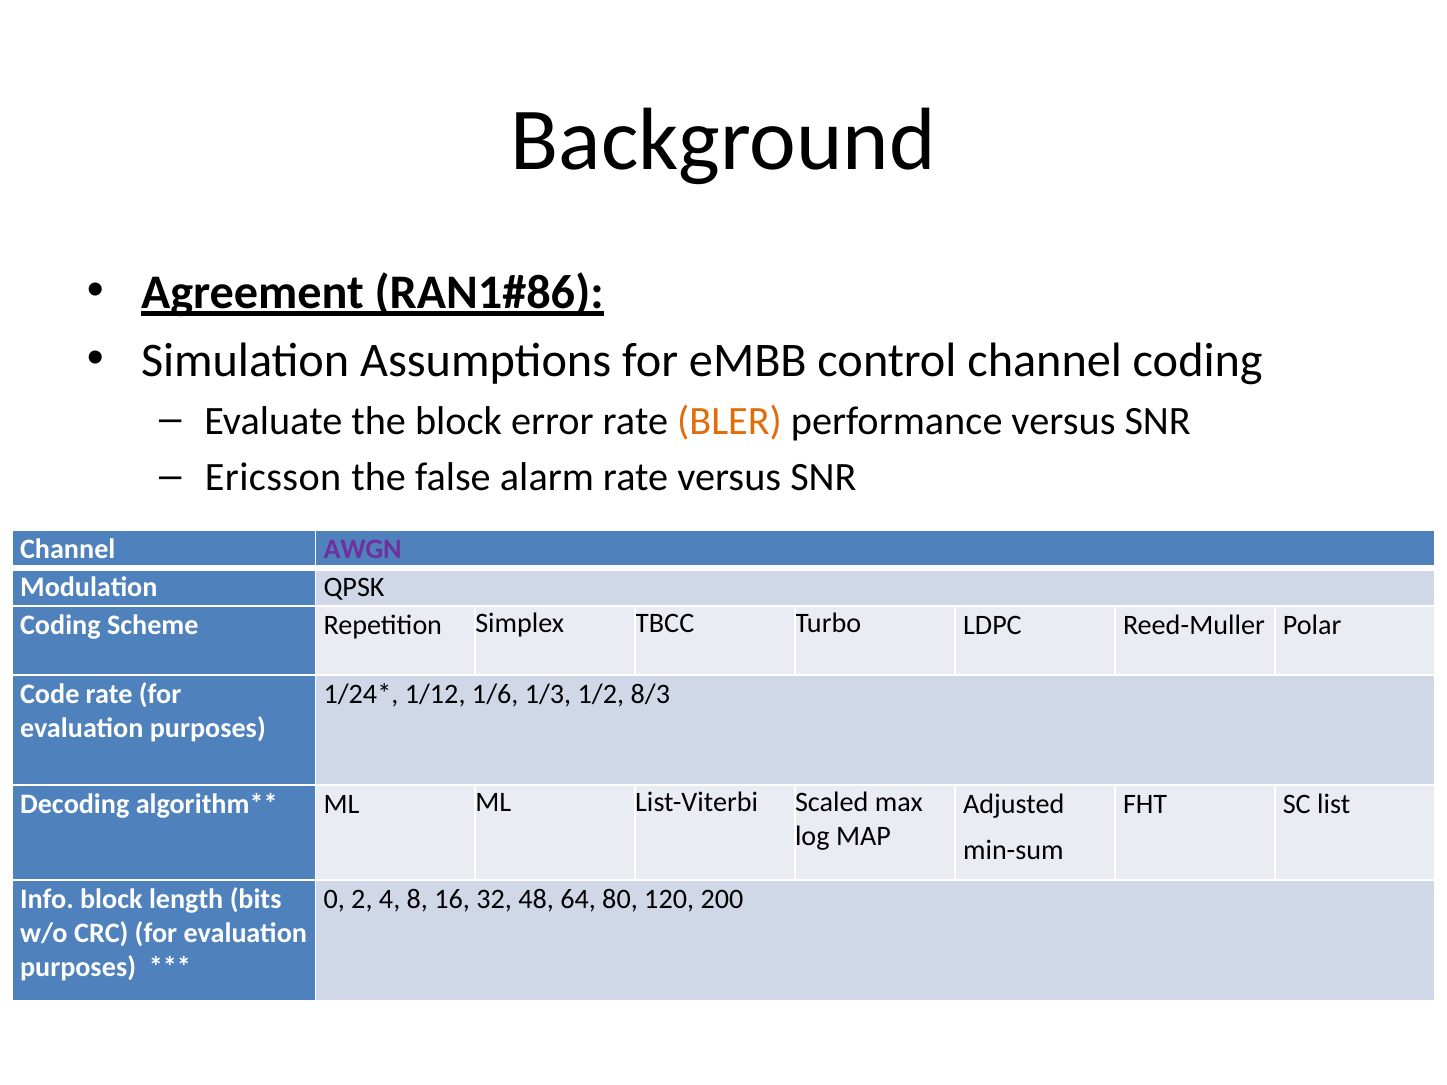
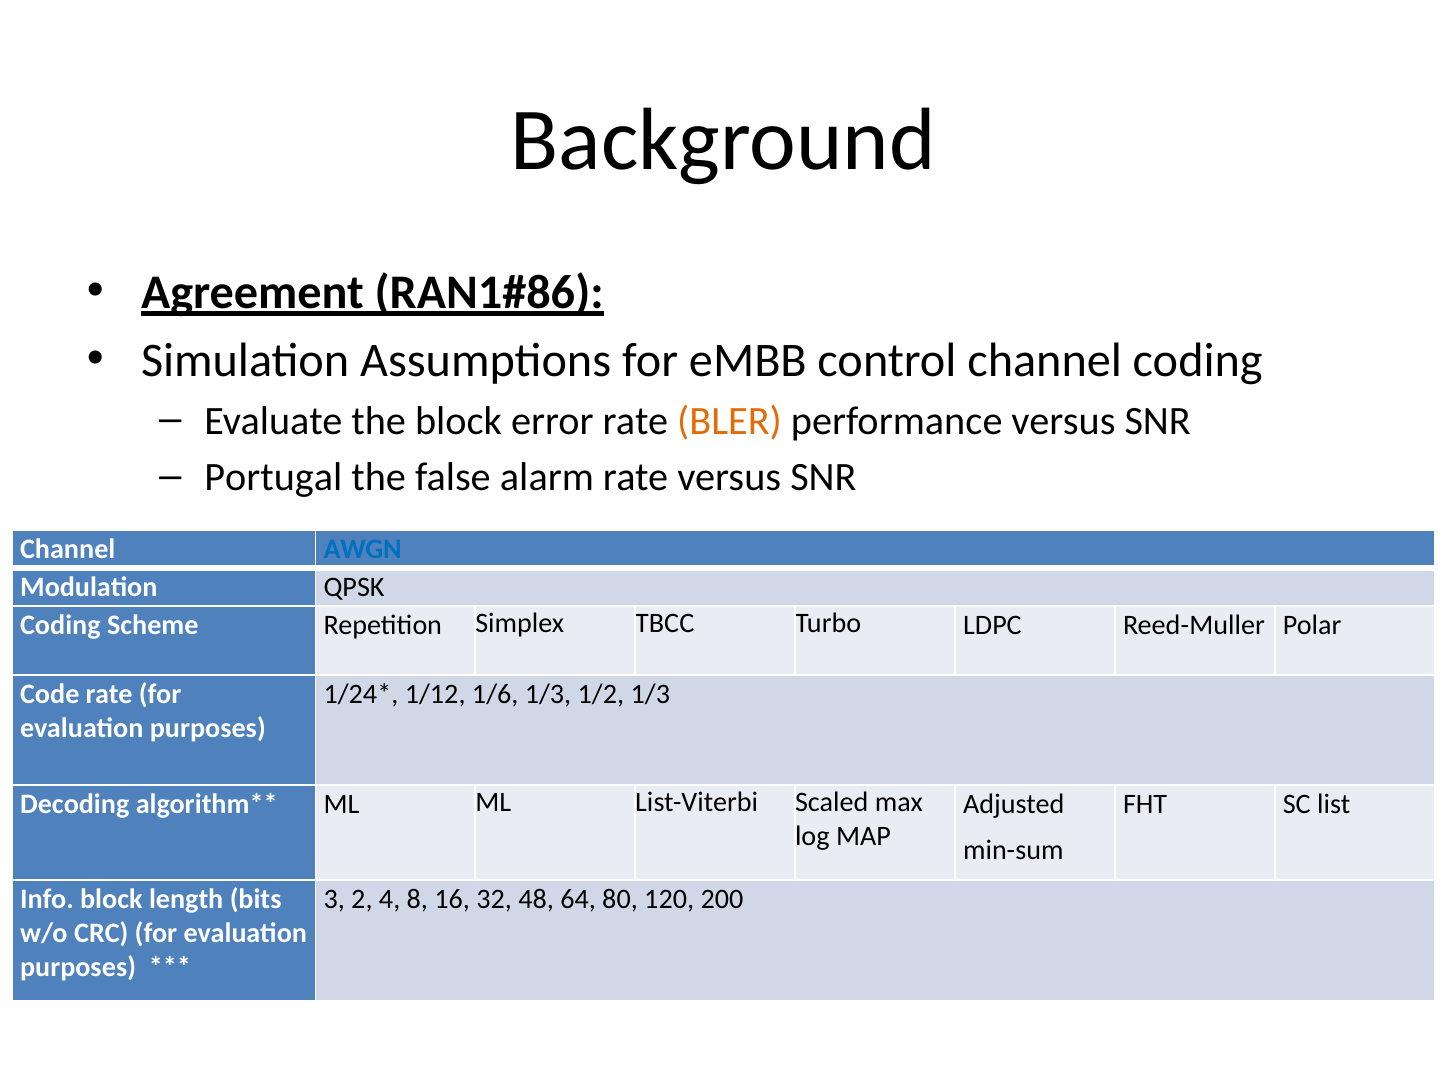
Ericsson: Ericsson -> Portugal (273, 477)
AWGN colour: purple -> blue (363, 550)
1/2 8/3: 8/3 -> 1/3 (650, 694)
0: 0 -> 3 (334, 899)
